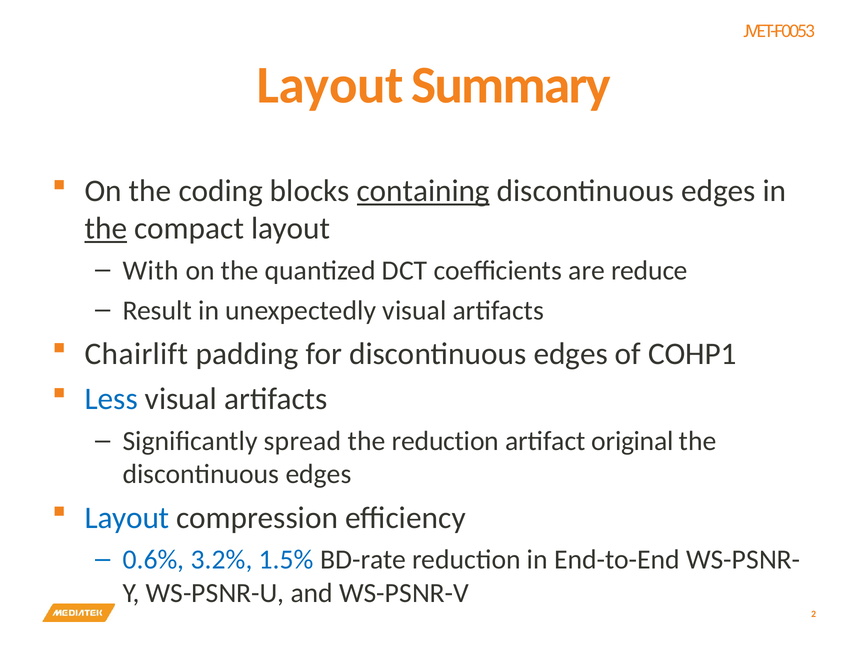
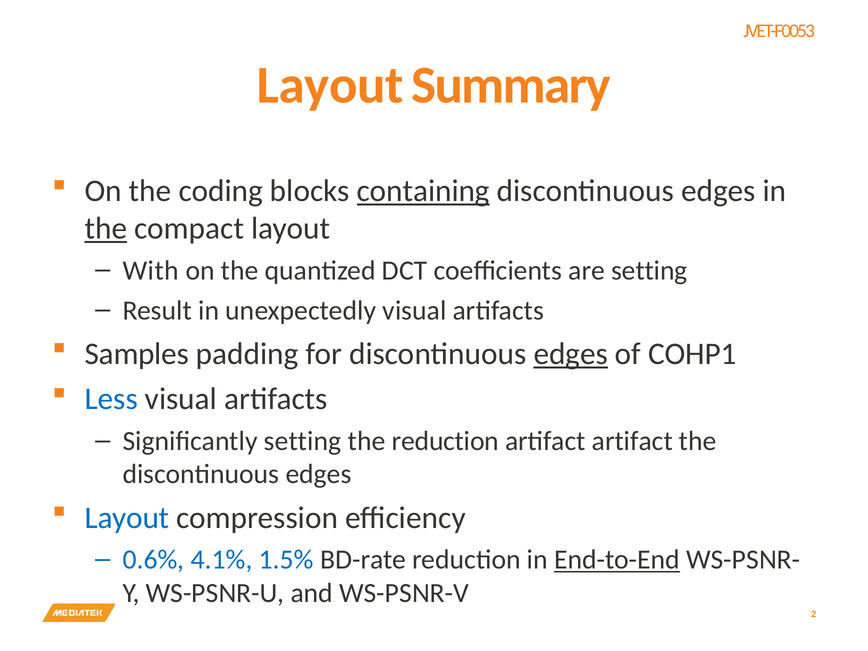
are reduce: reduce -> setting (649, 270)
Chairlift: Chairlift -> Samples (137, 354)
edges underline: none -> present (571, 354)
Significantly spread: spread -> setting (303, 441)
artifact original: original -> artifact (632, 441)
3.2%: 3.2% -> 4.1% (222, 560)
End-to-End underline: none -> present (617, 560)
